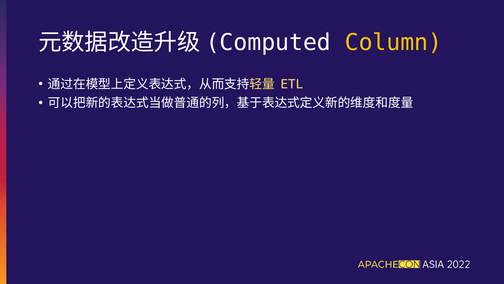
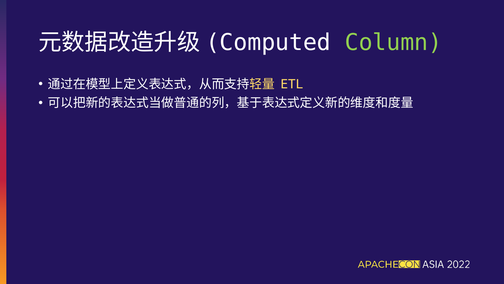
Column colour: yellow -> light green (393, 42)
